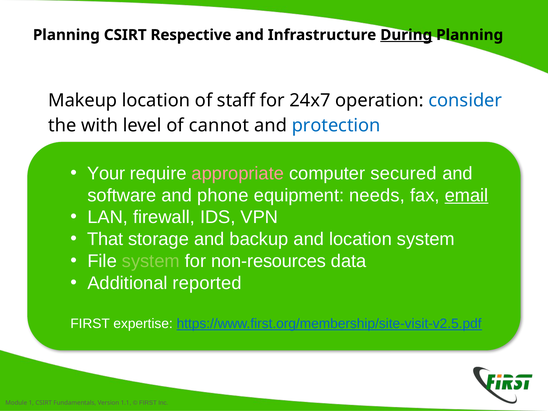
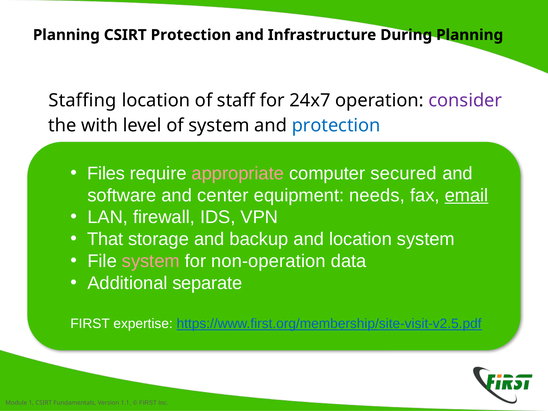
CSIRT Respective: Respective -> Protection (191, 35)
During underline: present -> none (406, 35)
Makeup: Makeup -> Staffing (83, 100)
consider colour: blue -> purple (465, 100)
of cannot: cannot -> system (219, 125)
Your: Your -> Files (106, 173)
phone: phone -> center (223, 195)
system colour: light green -> pink (151, 261)
non-resources: non-resources -> non-operation (268, 261)
reported: reported -> separate (207, 283)
